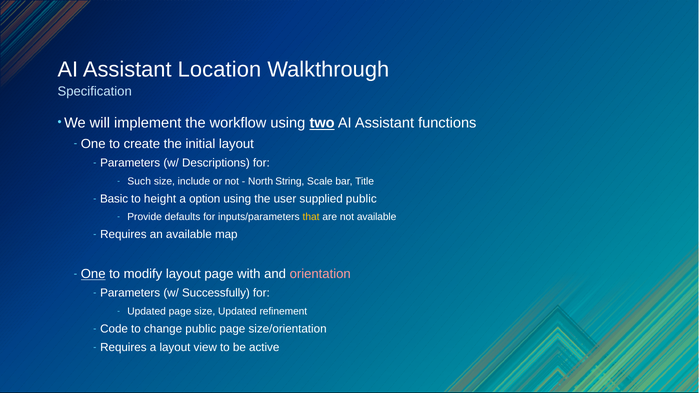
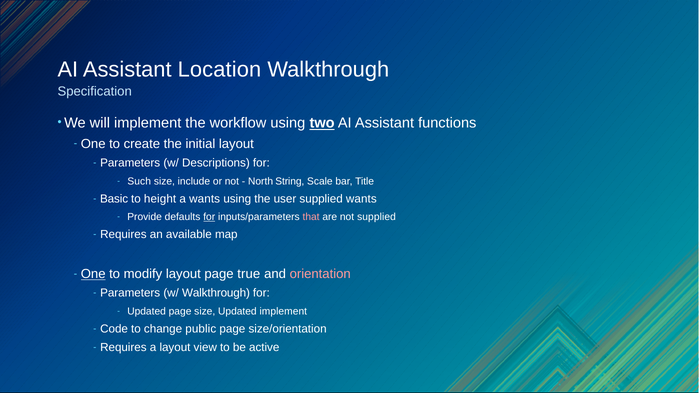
a option: option -> wants (205, 199)
supplied public: public -> wants (361, 199)
for underline: none -> present (209, 217)
that colour: yellow -> pink (311, 217)
not available: available -> supplied (376, 217)
with: with -> true (249, 274)
w/ Successfully: Successfully -> Walkthrough (216, 293)
Updated refinement: refinement -> implement (283, 312)
